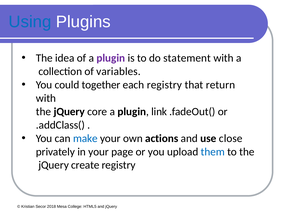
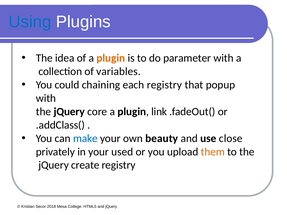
plugin colour: purple -> orange (111, 58)
statement: statement -> parameter (187, 58)
together: together -> chaining (101, 85)
return: return -> popup (220, 85)
actions: actions -> beauty (162, 139)
page: page -> used (122, 152)
them colour: blue -> orange (213, 152)
